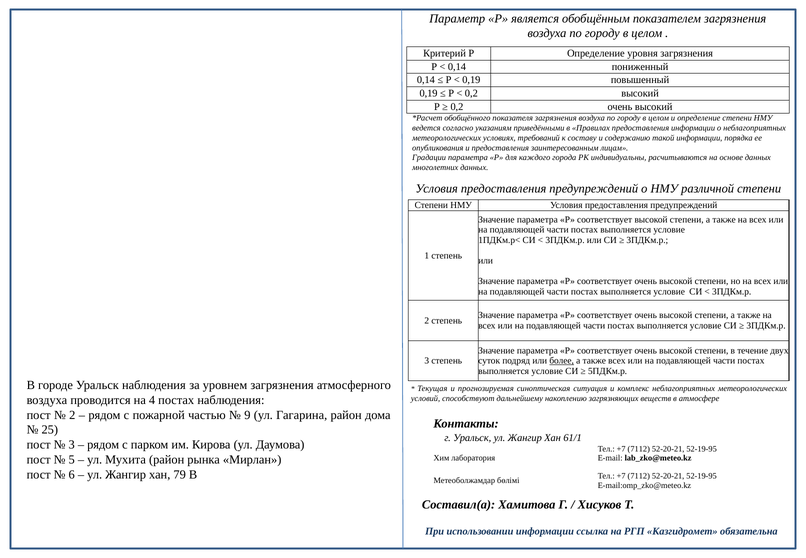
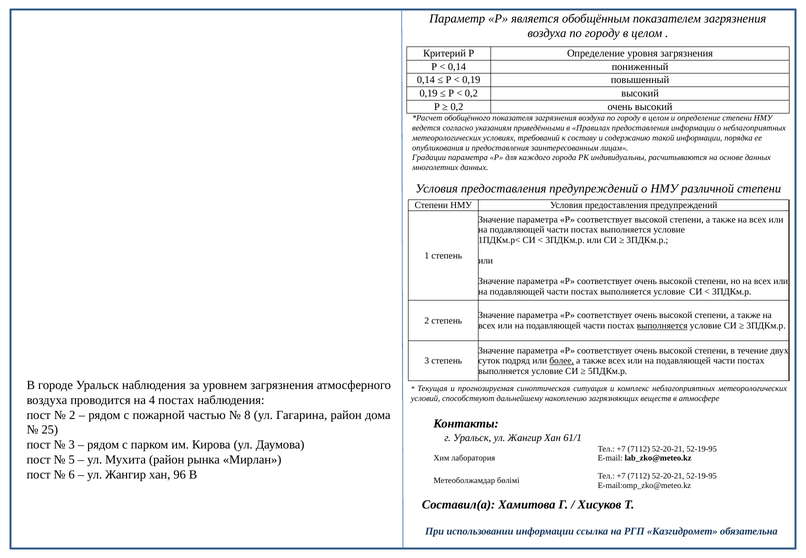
выполняется underline: none -> present (662, 326)
9: 9 -> 8 (247, 415)
79: 79 -> 96 (180, 474)
